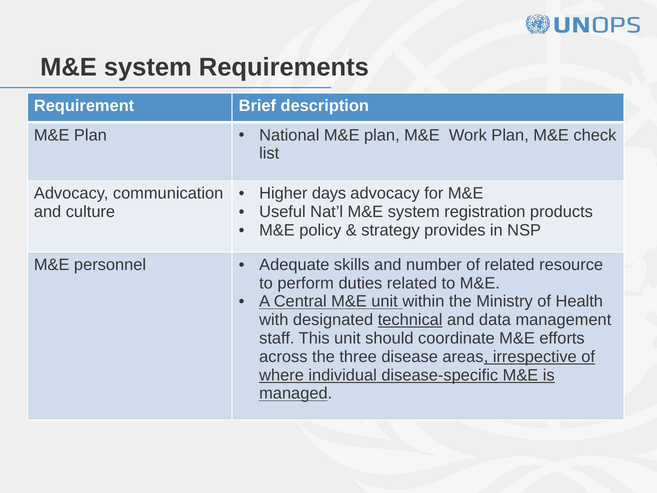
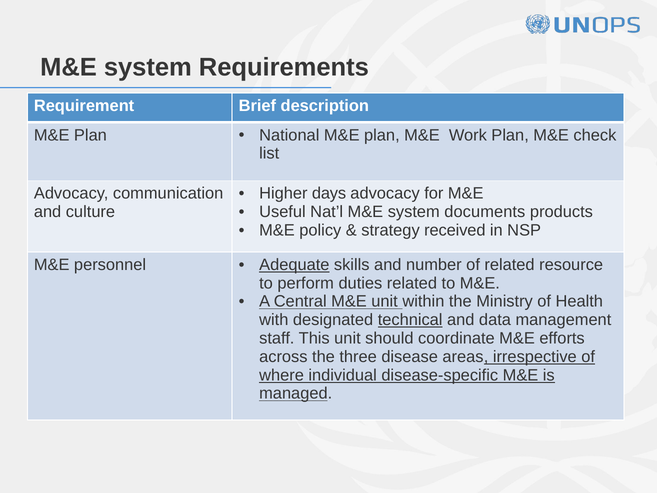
registration: registration -> documents (485, 212)
provides: provides -> received (455, 230)
Adequate underline: none -> present (294, 265)
